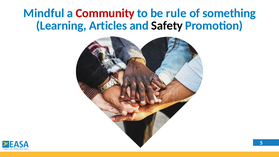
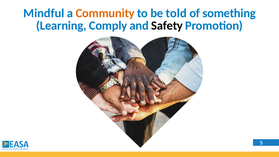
Community colour: red -> orange (105, 13)
rule: rule -> told (176, 13)
Articles: Articles -> Comply (108, 26)
